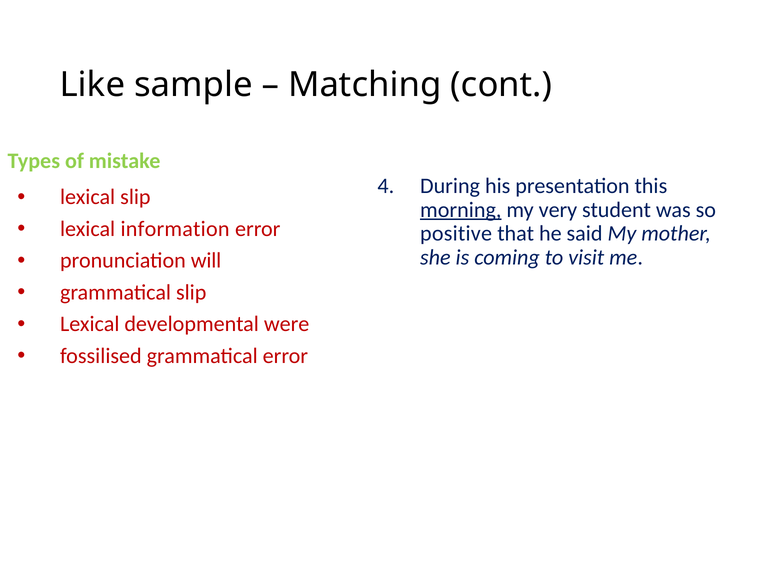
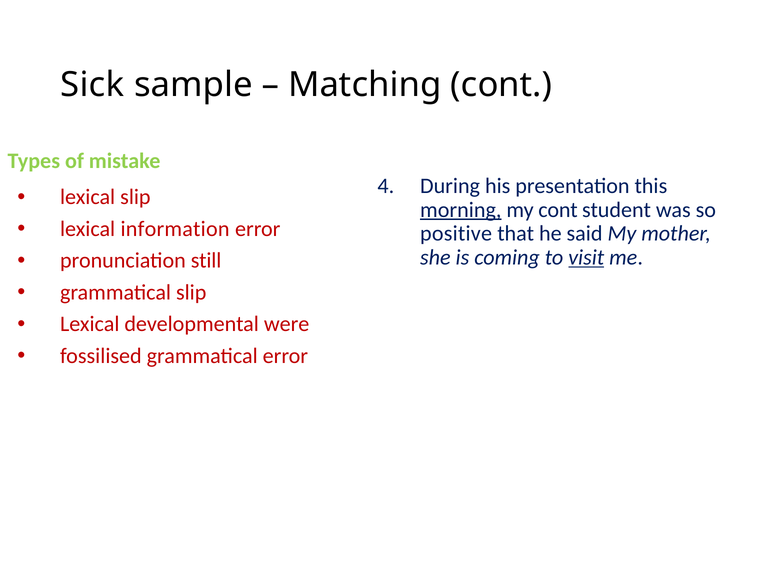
Like: Like -> Sick (92, 85)
my very: very -> cont (558, 210)
visit underline: none -> present (586, 258)
will: will -> still (206, 261)
